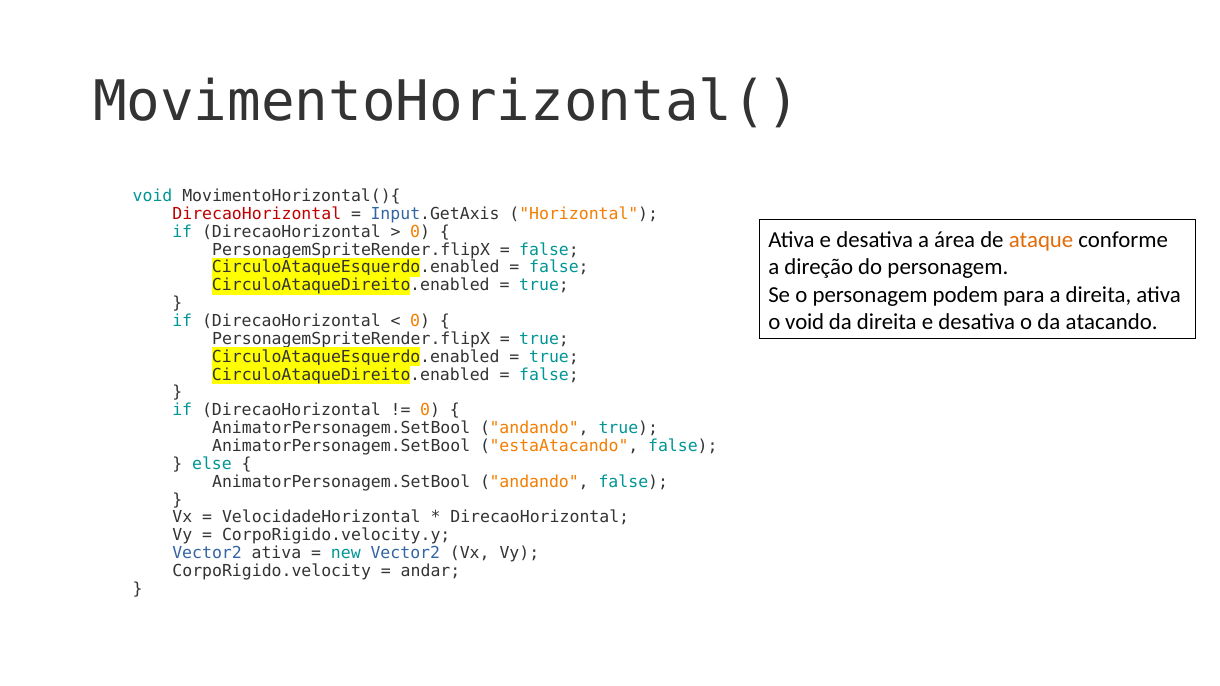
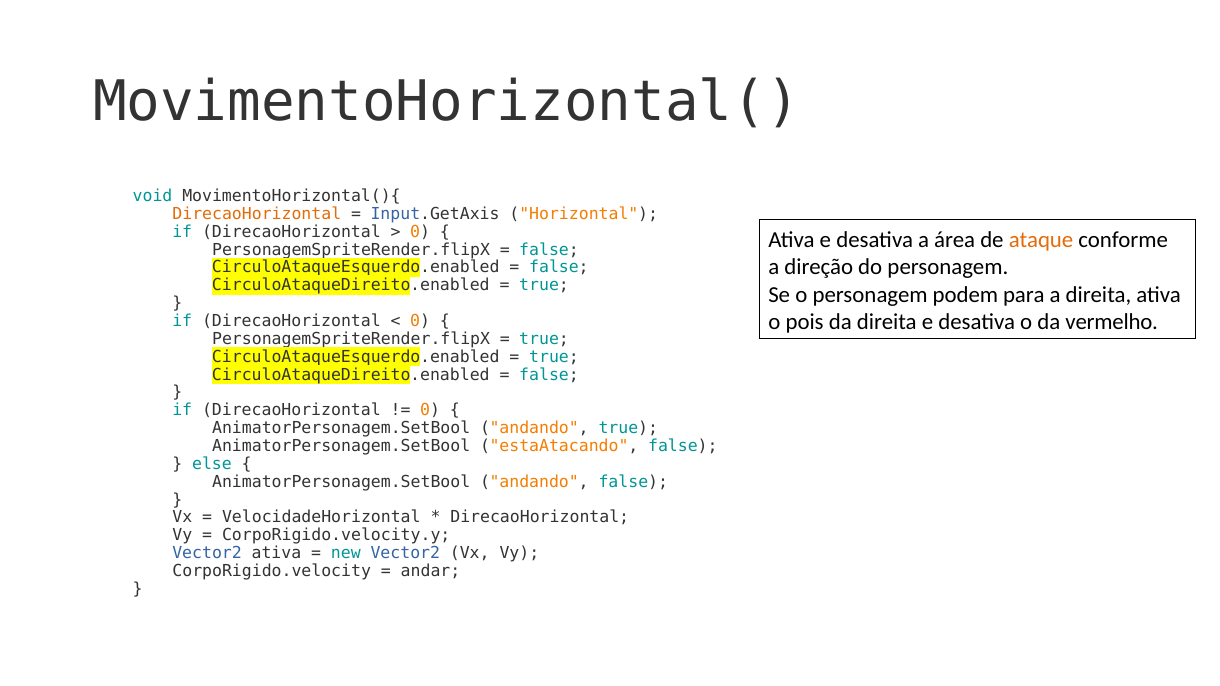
DirecaoHorizontal colour: red -> orange (257, 214)
o void: void -> pois (805, 322)
atacando: atacando -> vermelho (1112, 322)
